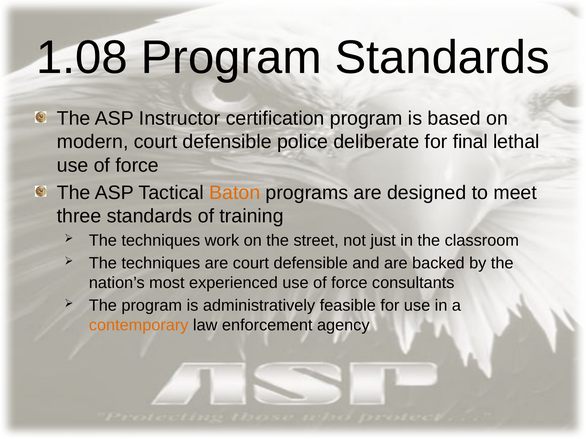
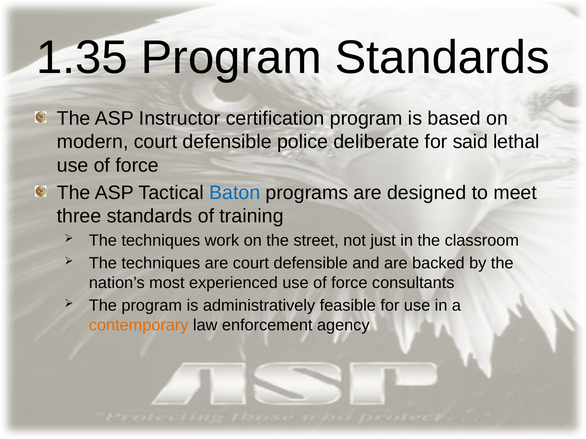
1.08: 1.08 -> 1.35 (82, 58)
final: final -> said (470, 142)
Baton colour: orange -> blue (235, 193)
